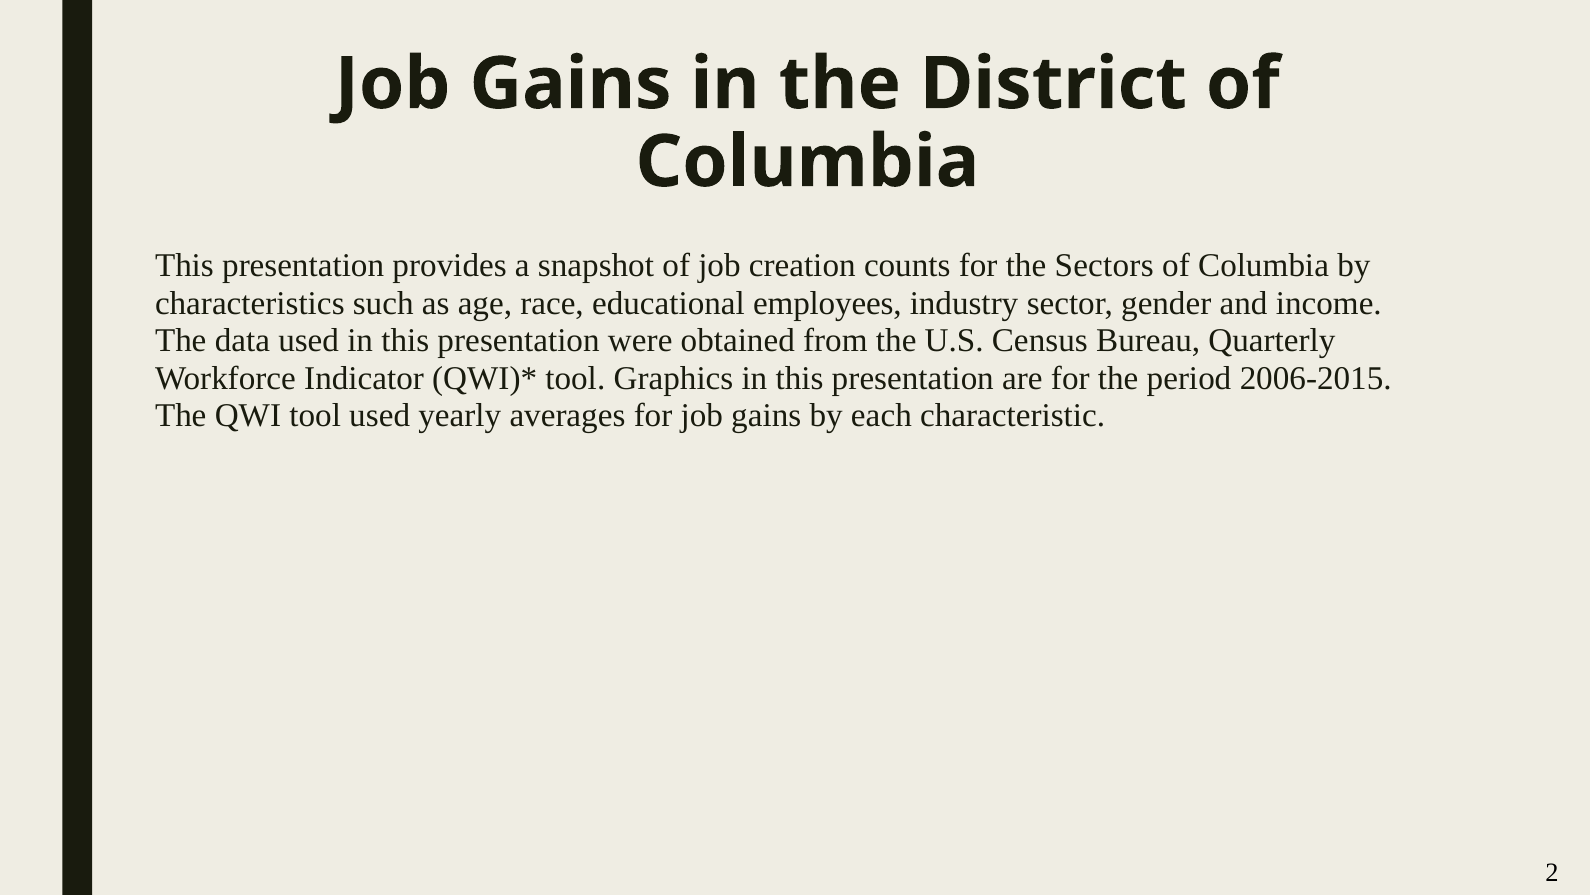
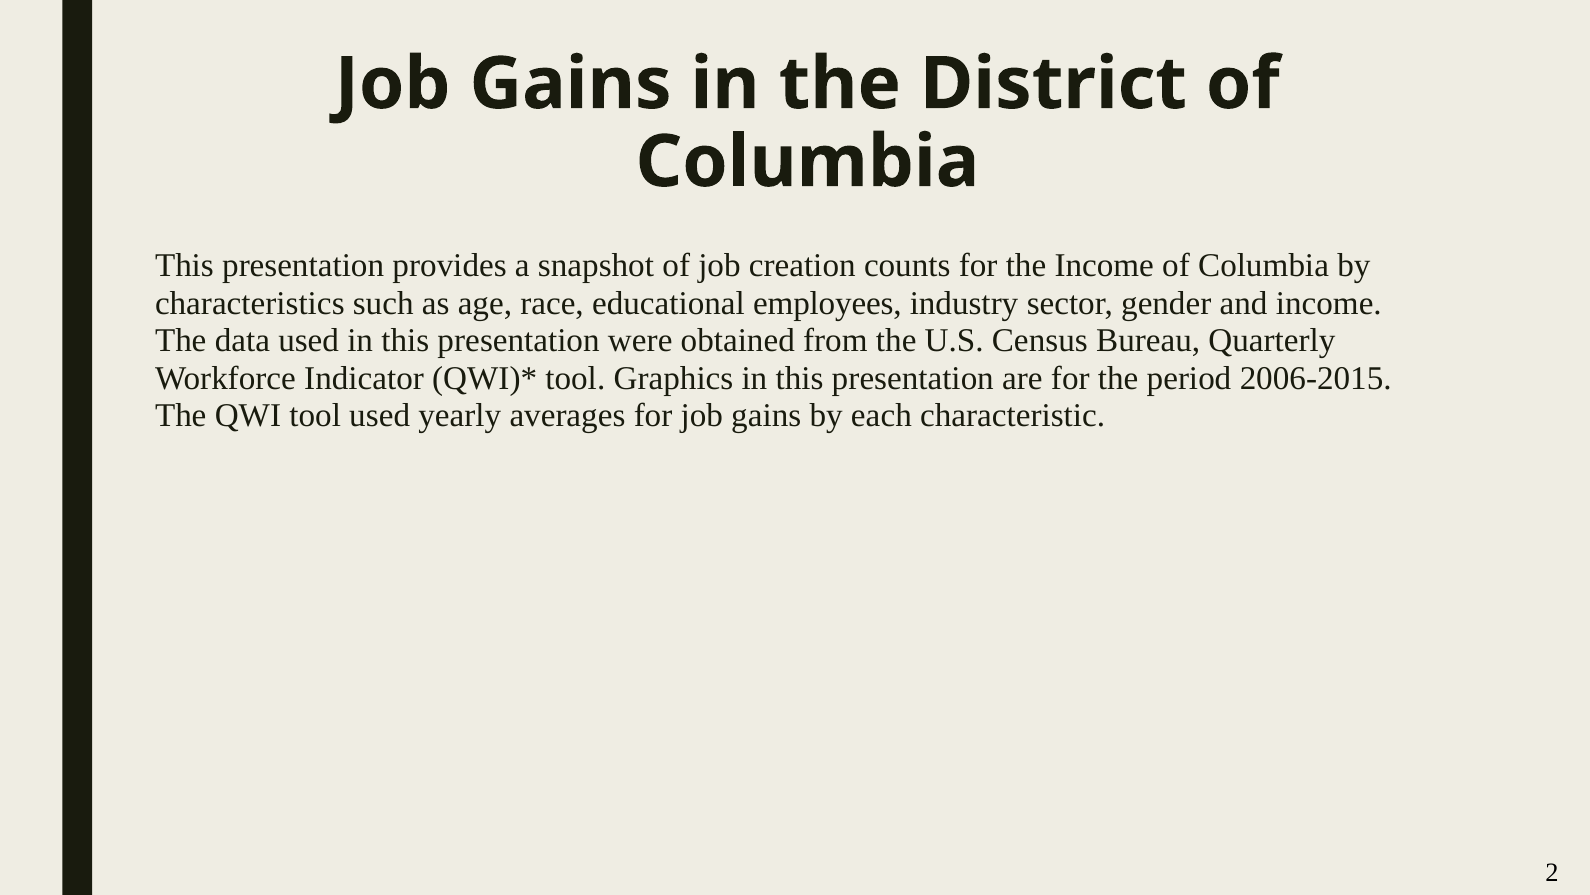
the Sectors: Sectors -> Income (1104, 266)
